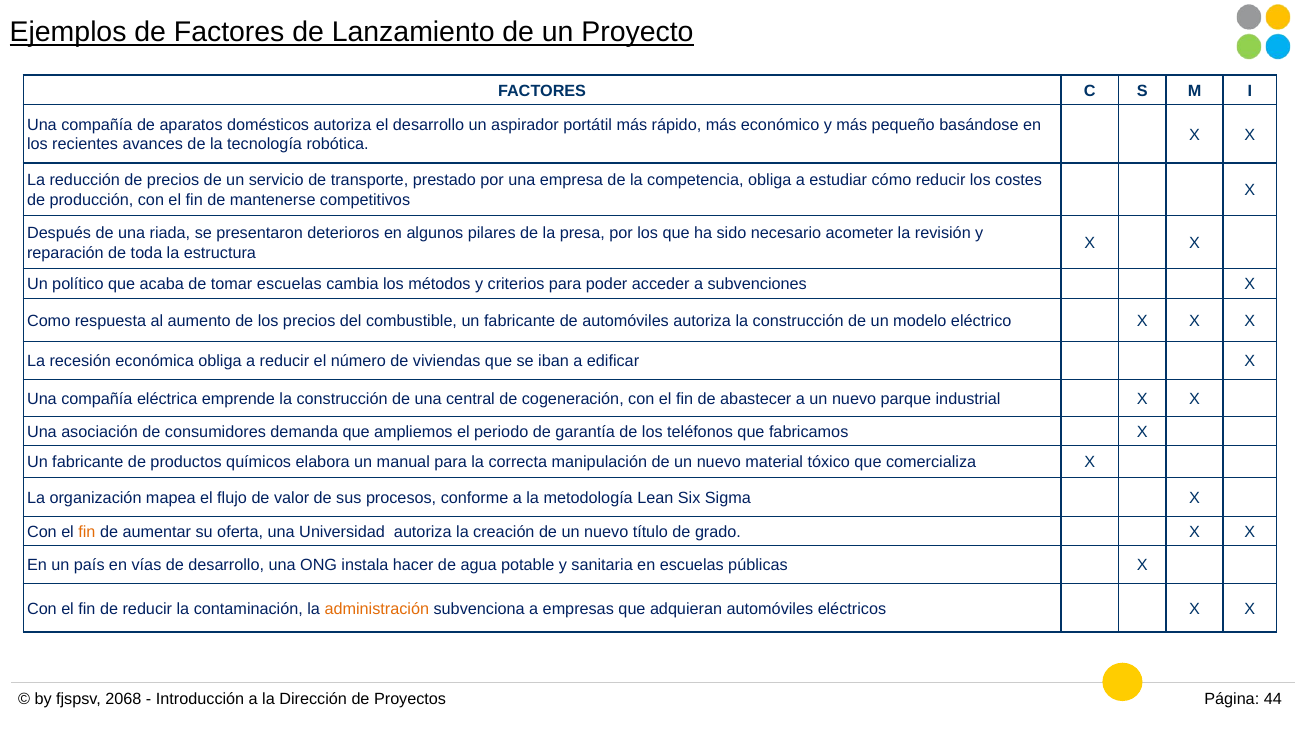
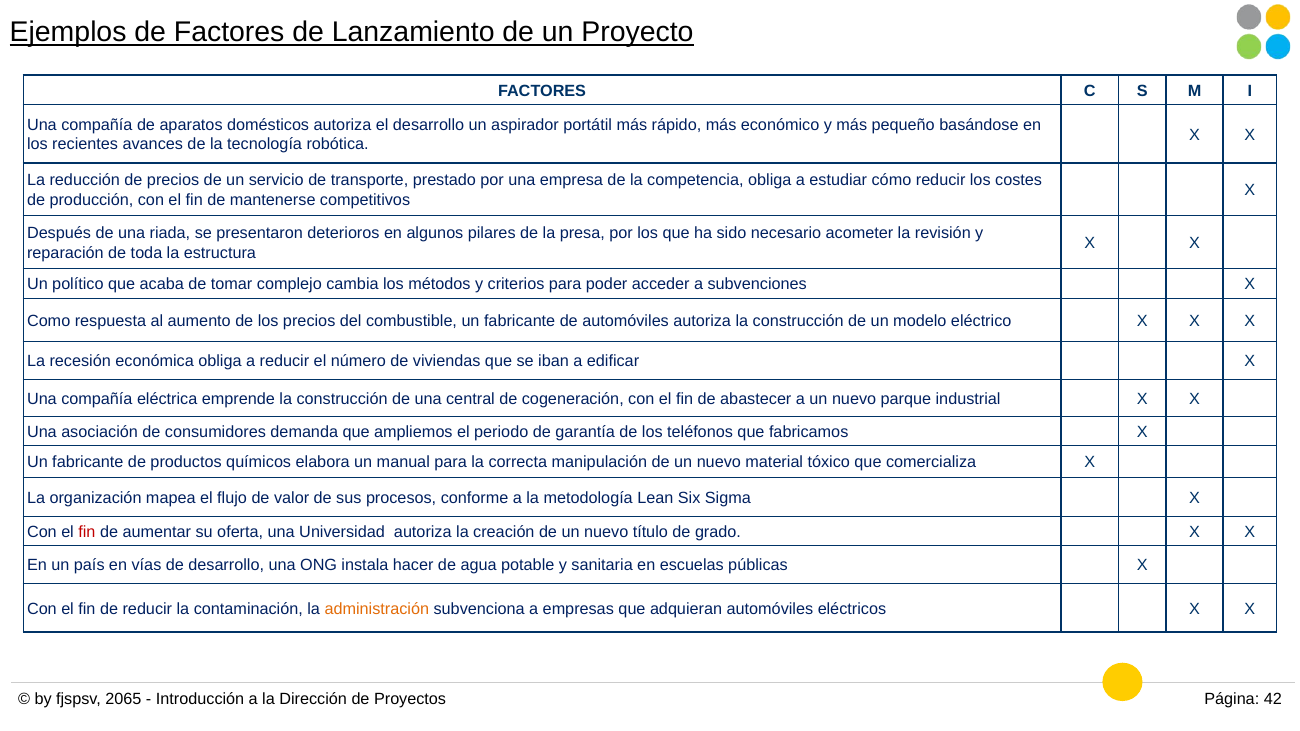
tomar escuelas: escuelas -> complejo (289, 285)
fin colour: orange -> red (87, 532)
2068: 2068 -> 2065 (123, 700)
44: 44 -> 42 (1273, 700)
